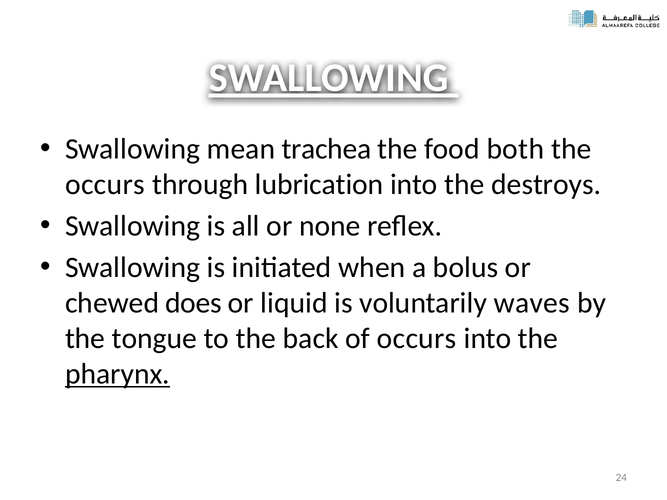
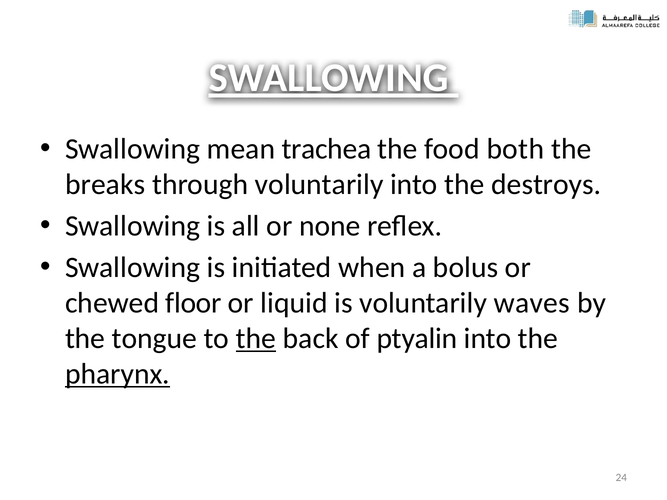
occurs: occurs -> breaks (105, 184)
through lubrication: lubrication -> voluntarily (319, 184)
does: does -> floor (194, 303)
the underline: none -> present (256, 339)
of occurs: occurs -> ptyalin (417, 339)
